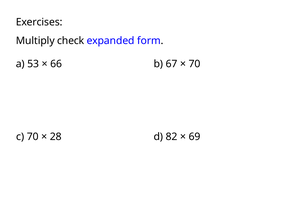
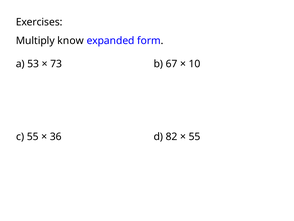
check: check -> know (71, 41)
66: 66 -> 73 (56, 64)
70: 70 -> 10 (195, 64)
c 70: 70 -> 55 (33, 136)
28: 28 -> 36 (56, 136)
69: 69 -> 55 (195, 136)
